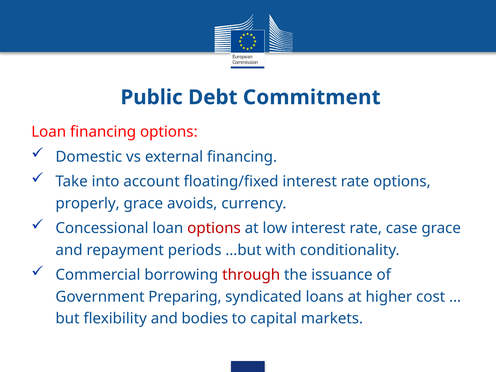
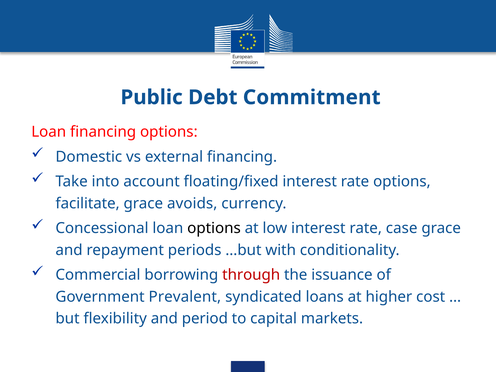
properly: properly -> facilitate (88, 203)
options colour: red -> black (214, 228)
Preparing: Preparing -> Prevalent (185, 297)
bodies: bodies -> period (205, 319)
